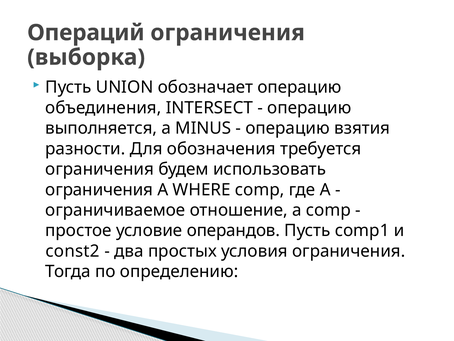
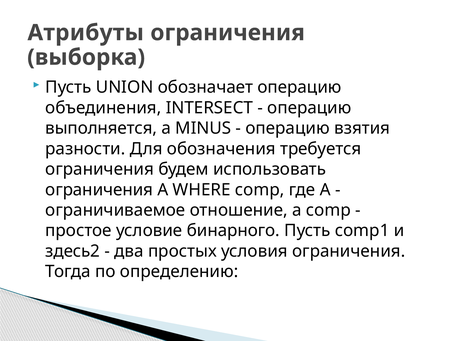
Операций: Операций -> Атрибуты (86, 33)
операндов: операндов -> бинарного (233, 230)
const2: const2 -> здесь2 (73, 251)
